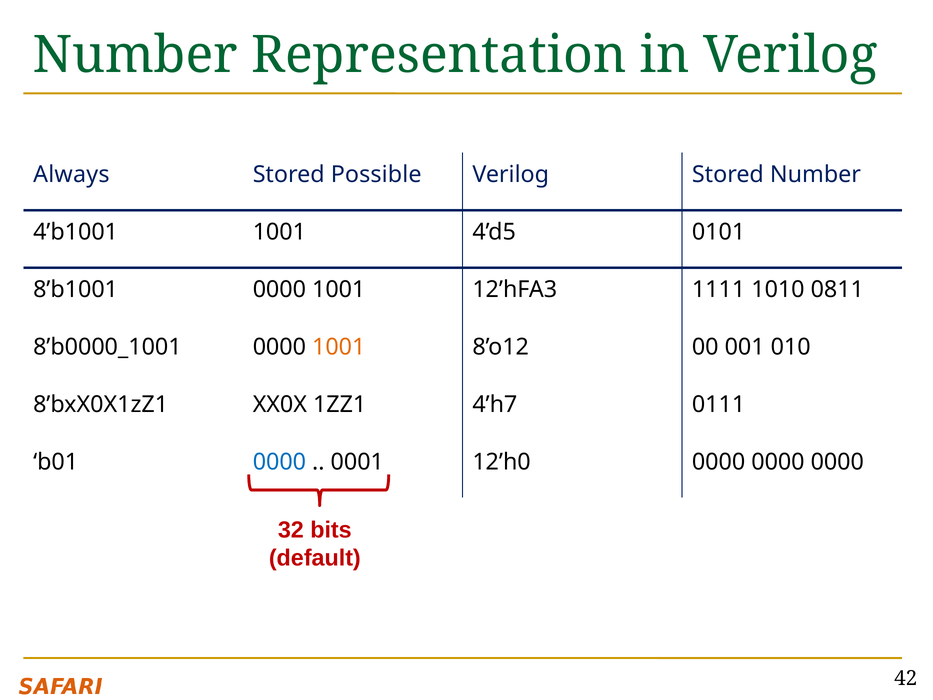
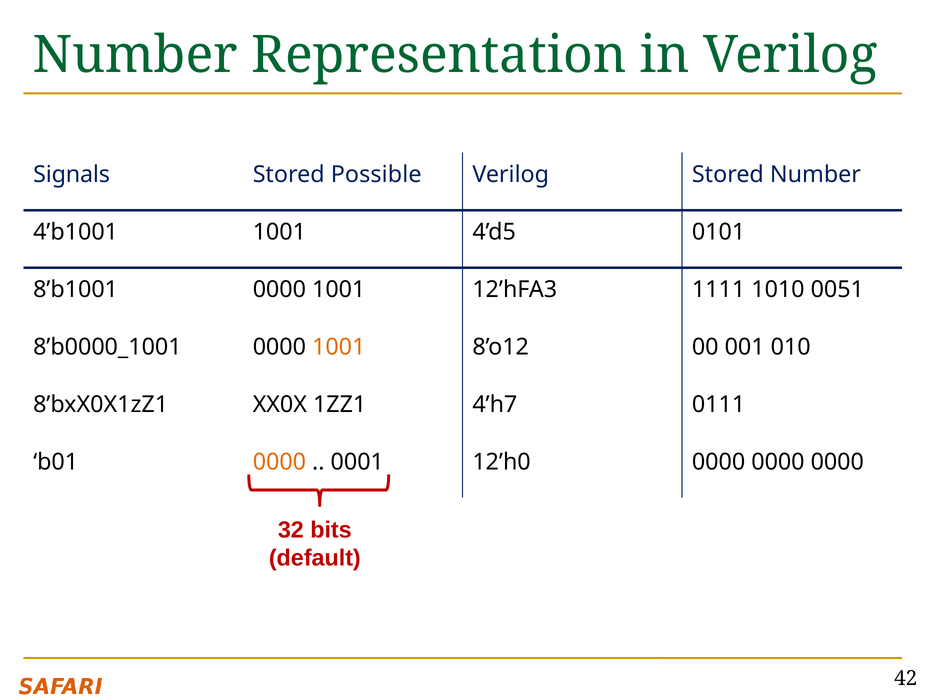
Always: Always -> Signals (72, 174)
0811: 0811 -> 0051 (837, 289)
0000 colour: blue -> orange (279, 462)
